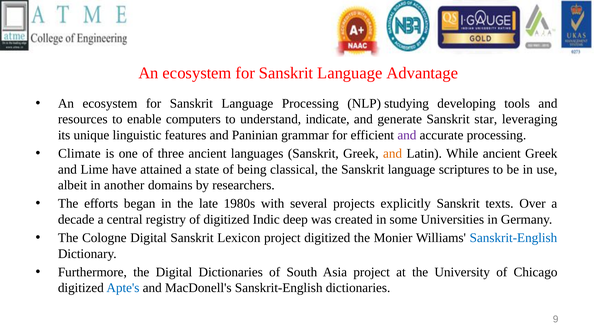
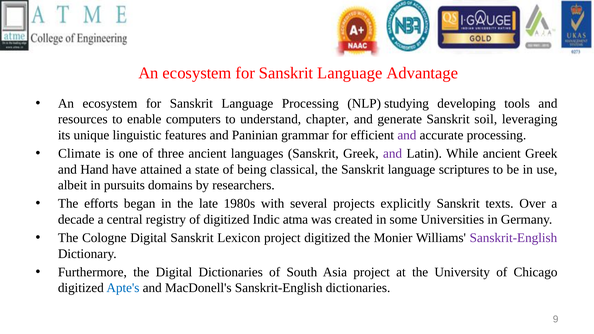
indicate: indicate -> chapter (327, 119)
star: star -> soil (486, 119)
and colour: orange -> purple (393, 154)
Lime: Lime -> Hand (94, 169)
another: another -> pursuits (124, 185)
deep: deep -> atma (295, 219)
Sanskrit-English colour: blue -> purple (513, 238)
